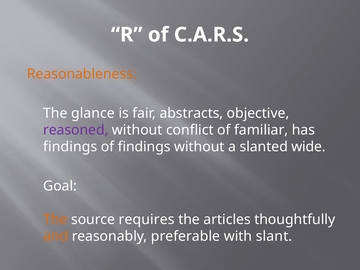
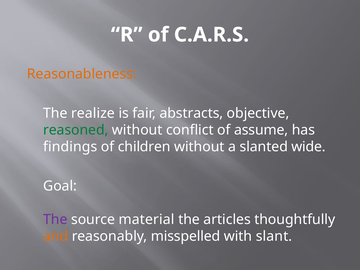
glance: glance -> realize (93, 113)
reasoned colour: purple -> green (76, 130)
familiar: familiar -> assume (261, 130)
of findings: findings -> children (144, 147)
The colour: orange -> purple (55, 219)
requires: requires -> material (147, 219)
preferable: preferable -> misspelled (186, 236)
